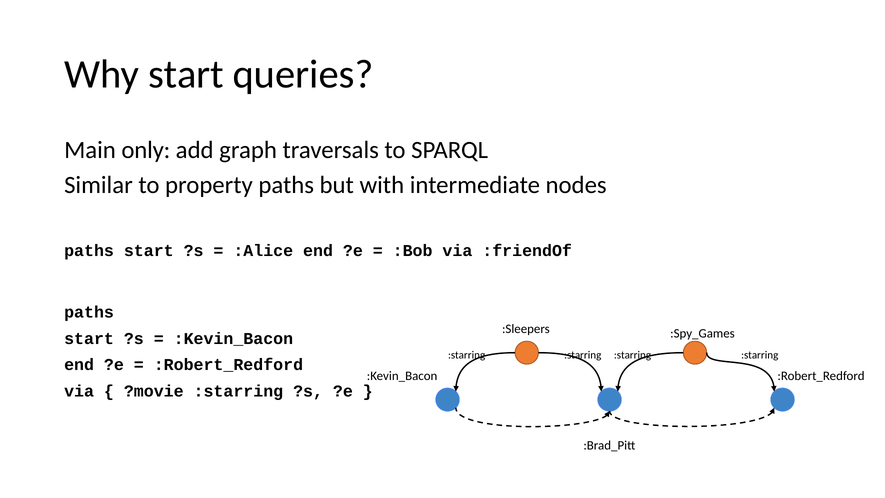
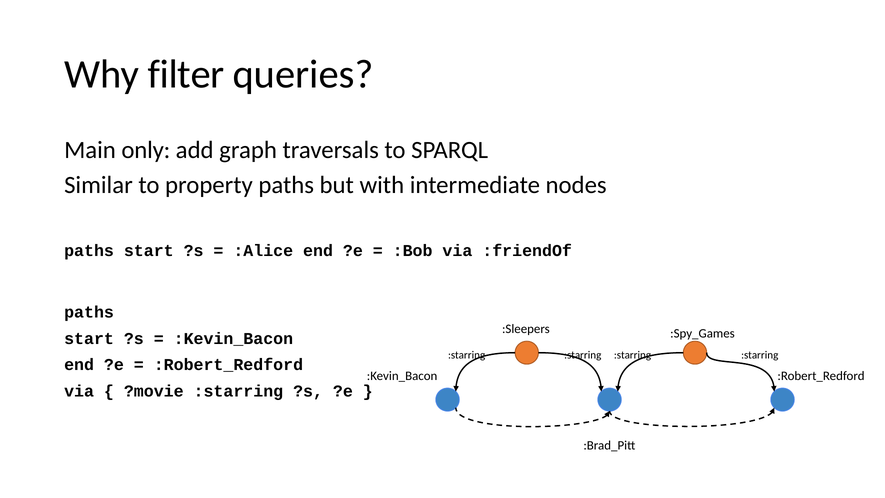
Why start: start -> filter (186, 74)
